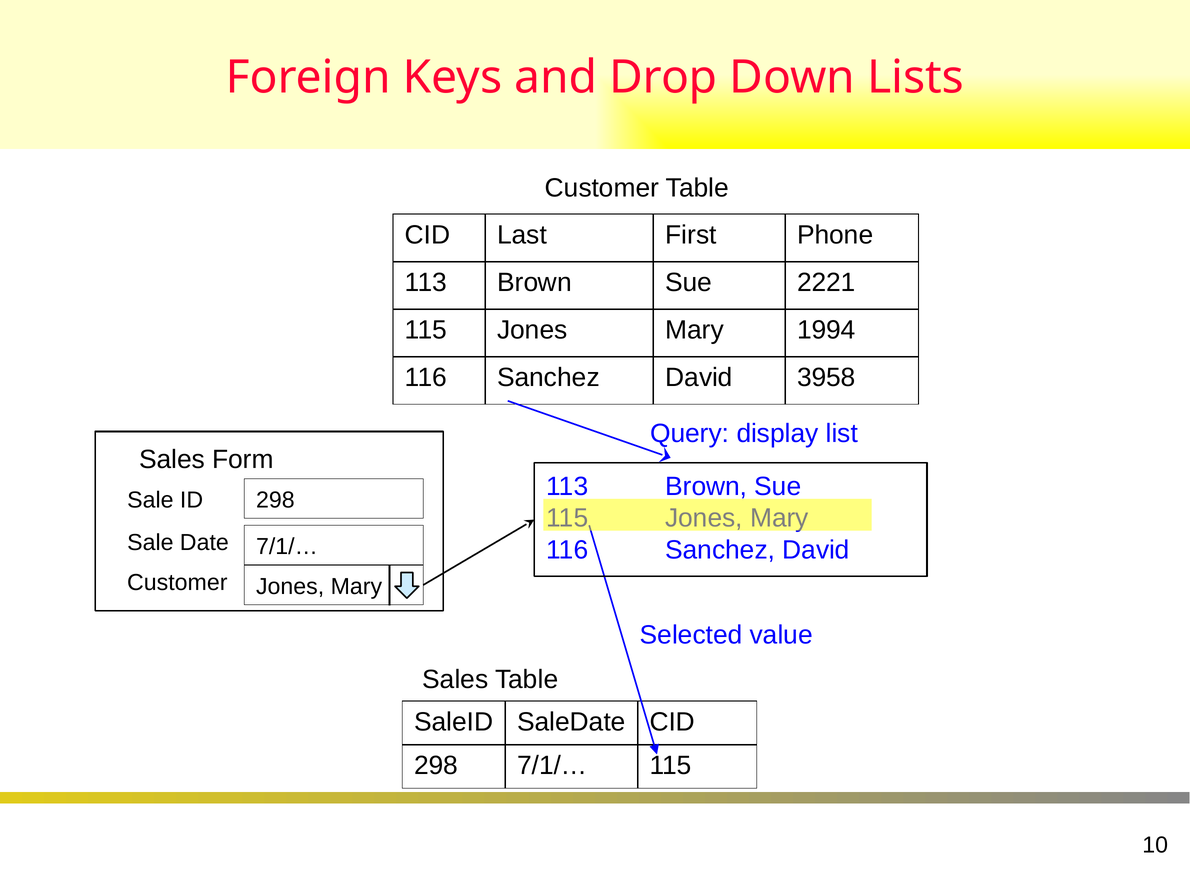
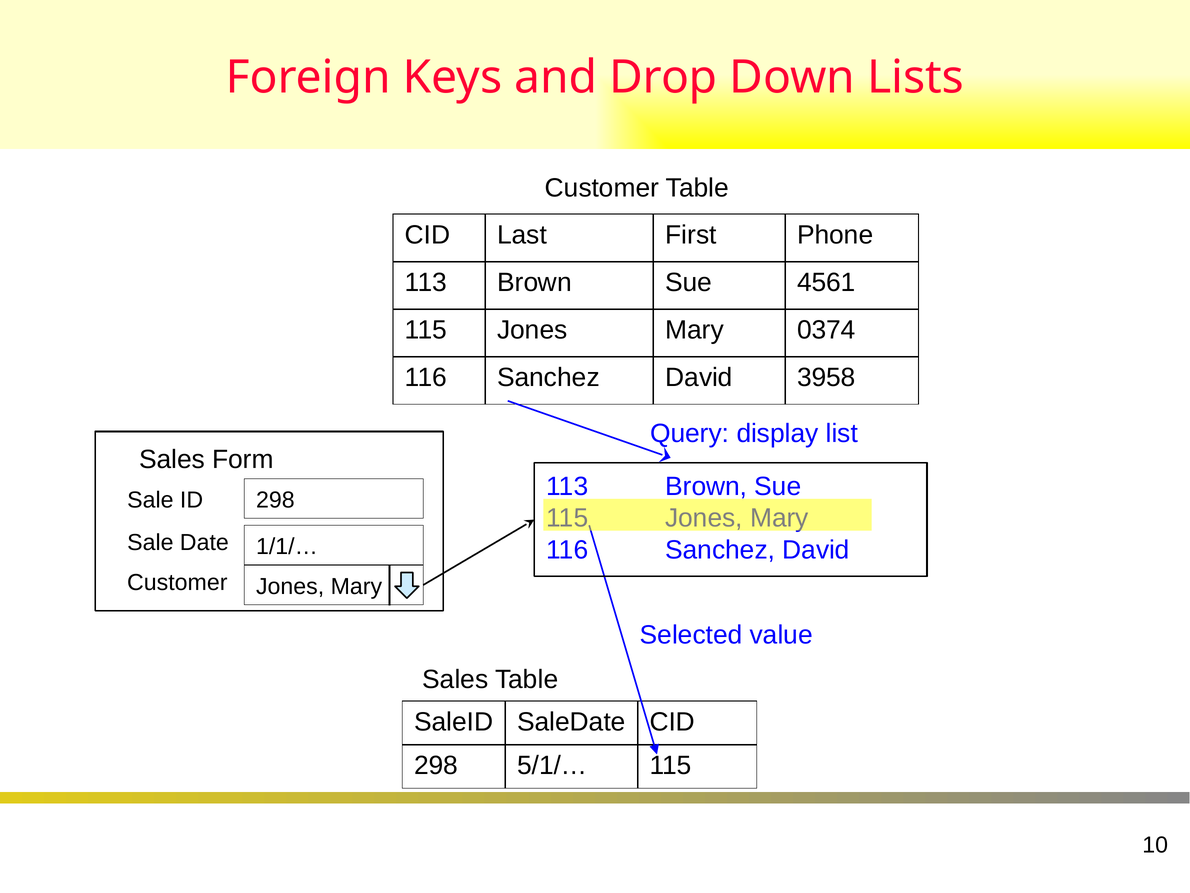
2221: 2221 -> 4561 (826, 282)
1994: 1994 -> 0374 (826, 330)
7/1/…: 7/1/… -> 1/1/… (287, 546)
7/1/…: 7/1/… -> 5/1/… (552, 765)
